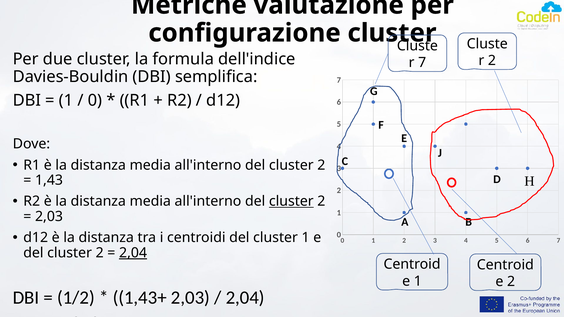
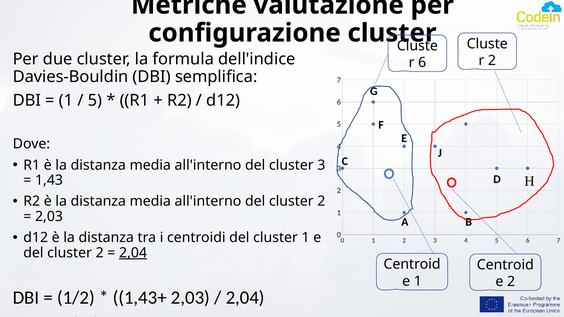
7: 7 -> 6 (422, 63)
0: 0 -> 5 (95, 101)
2: 2 -> 3 (321, 165)
cluster underline: present -> none (291, 201)
